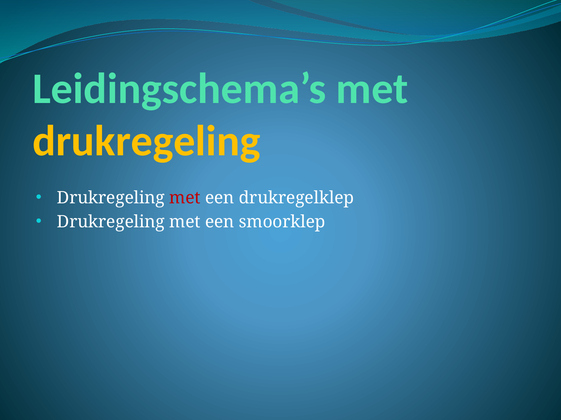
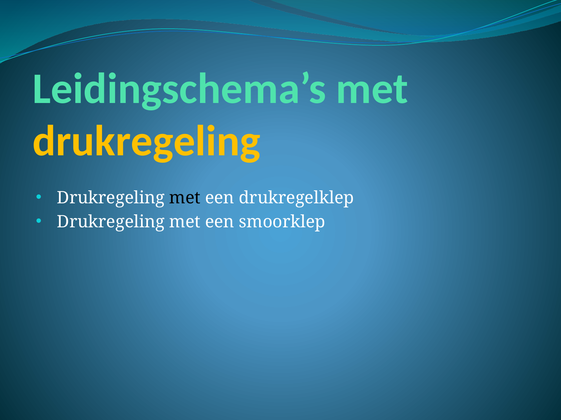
met colour: red -> black (185, 198)
